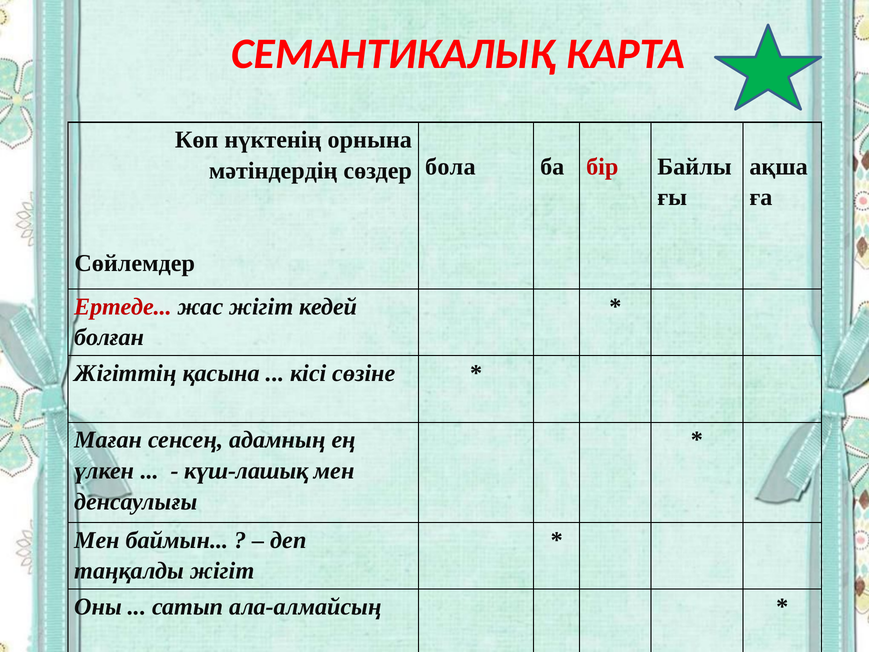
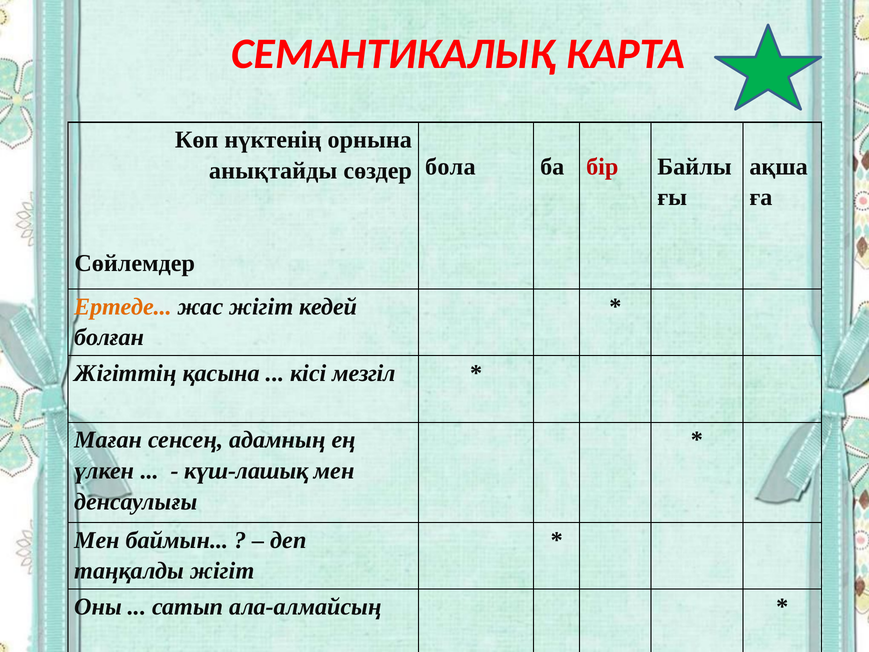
мәтіндердің: мәтіндердің -> анықтайды (273, 171)
Ертеде colour: red -> orange (123, 306)
сөзіне: сөзіне -> мезгіл (364, 373)
